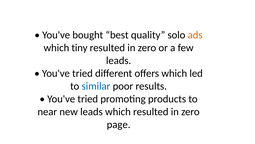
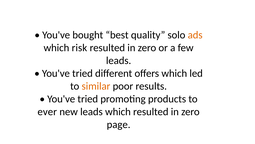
tiny: tiny -> risk (79, 48)
similar colour: blue -> orange (96, 86)
near: near -> ever (47, 111)
